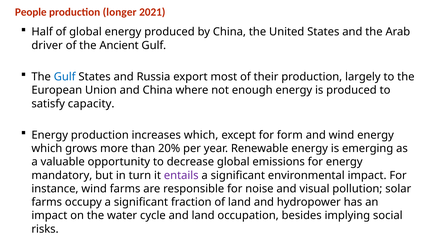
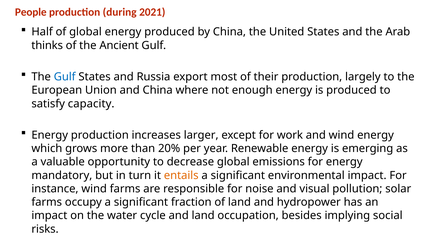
longer: longer -> during (120, 12)
driver: driver -> thinks (47, 45)
increases which: which -> larger (201, 135)
form: form -> work (290, 135)
entails colour: purple -> orange (181, 175)
